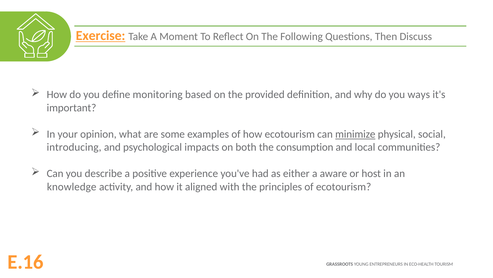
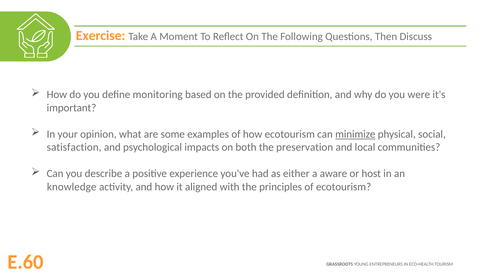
Exercise underline: present -> none (101, 36)
ways: ways -> were (419, 94)
introducing: introducing -> satisfaction (74, 147)
consumption: consumption -> preservation (305, 147)
E.16: E.16 -> E.60 (26, 261)
